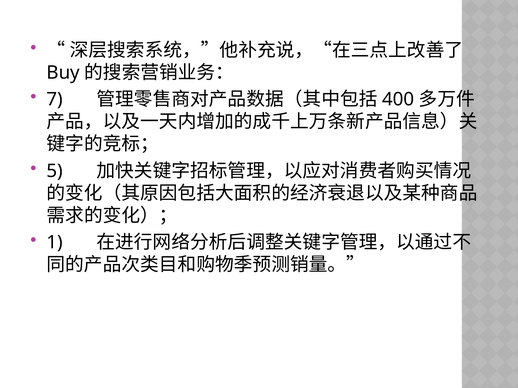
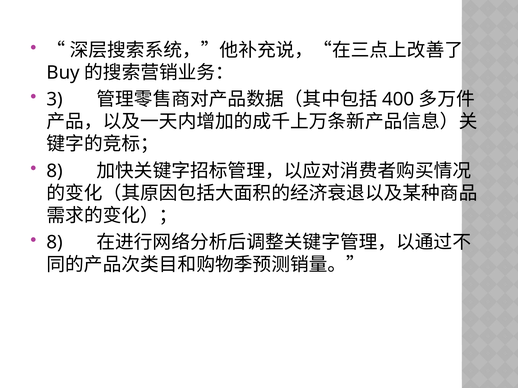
7: 7 -> 3 (55, 99)
5: 5 -> 8 (55, 171)
1: 1 -> 8 (55, 243)
